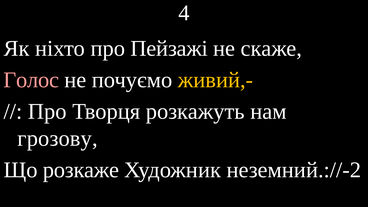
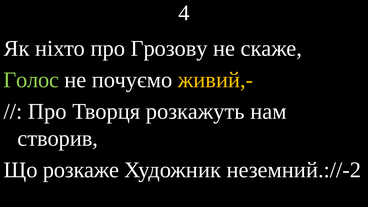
Пейзажі: Пейзажі -> Грозову (169, 49)
Голос colour: pink -> light green (31, 80)
грозову: грозову -> створив (58, 138)
